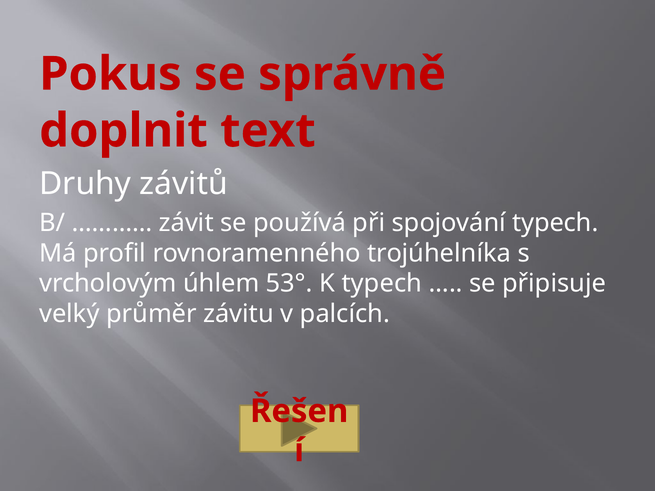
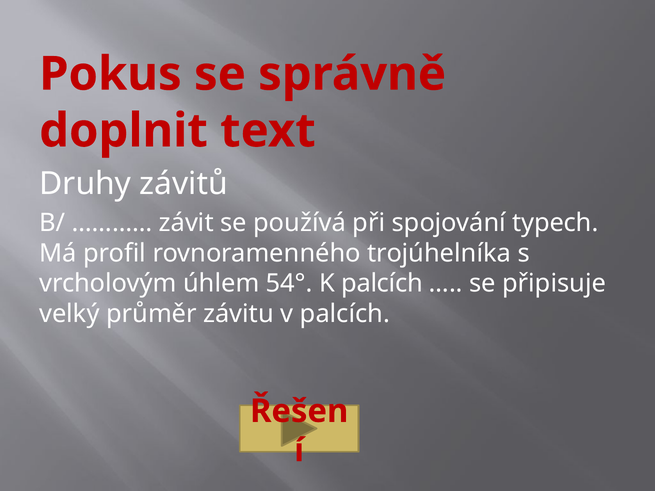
53°: 53° -> 54° (289, 284)
K typech: typech -> palcích (382, 284)
